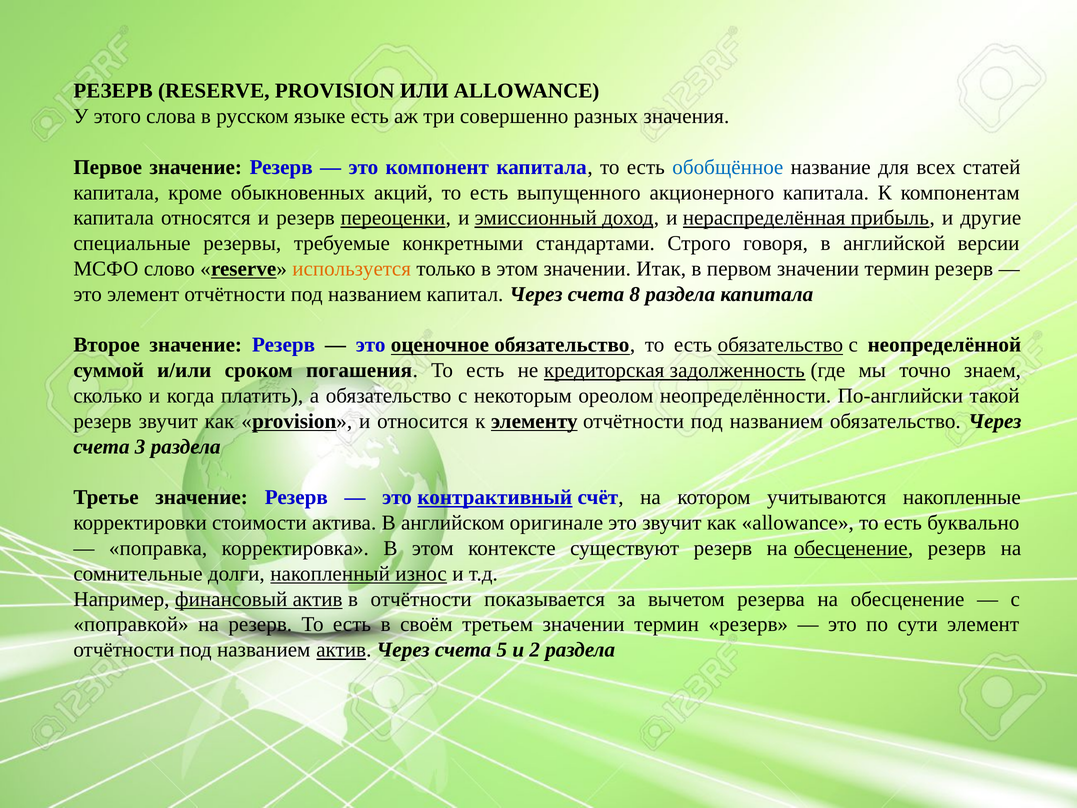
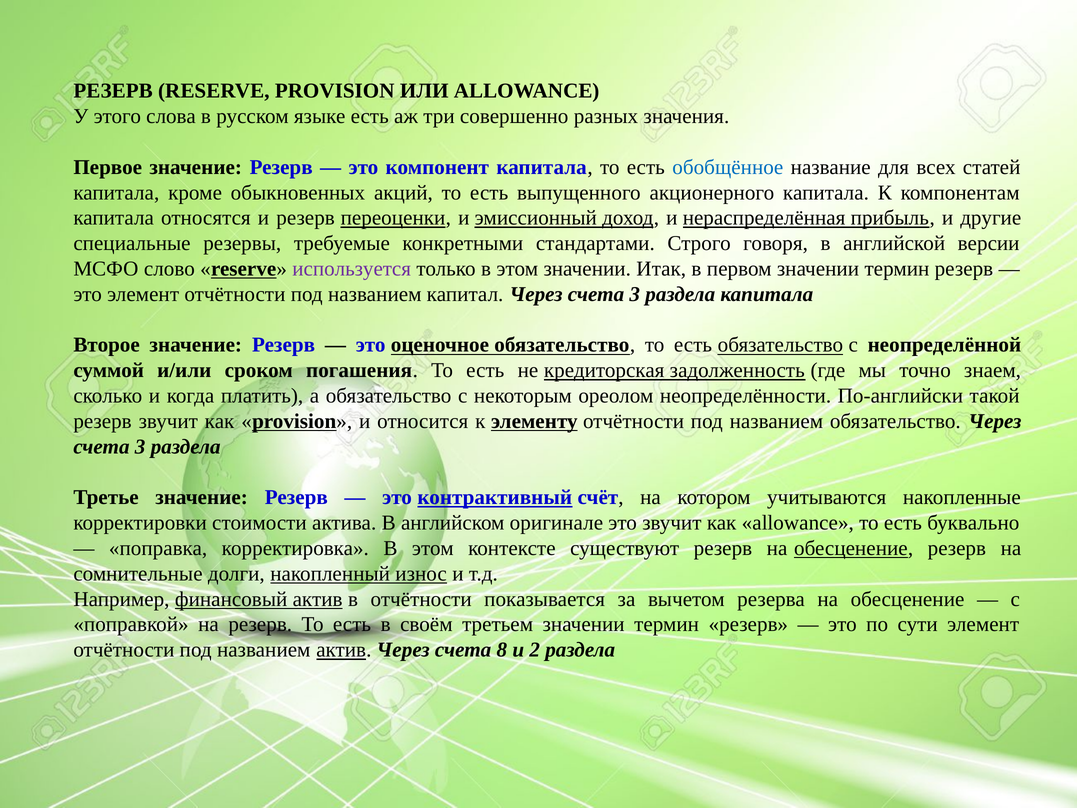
используется colour: orange -> purple (352, 269)
капитал Через счета 8: 8 -> 3 (635, 294)
5: 5 -> 8 (502, 650)
